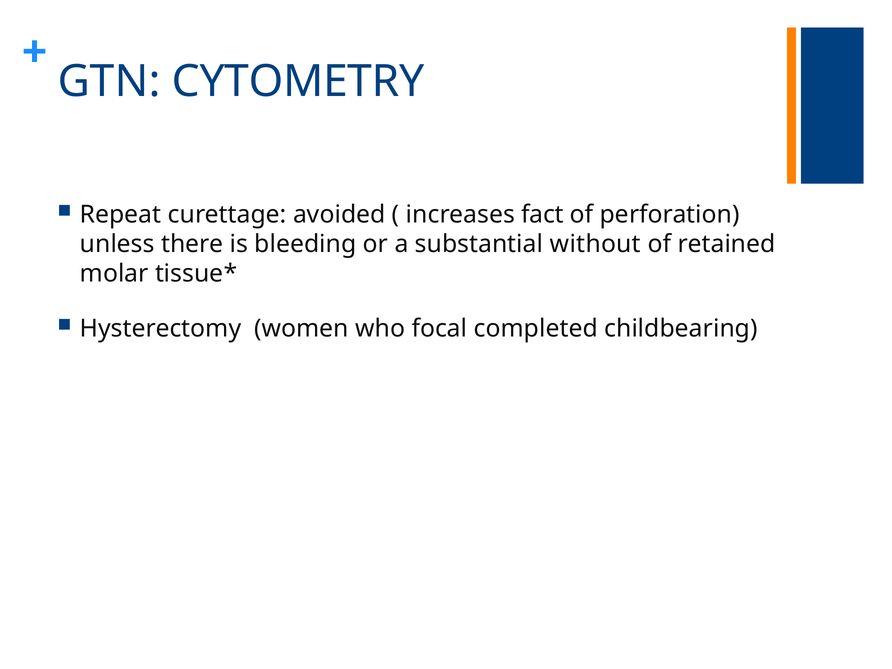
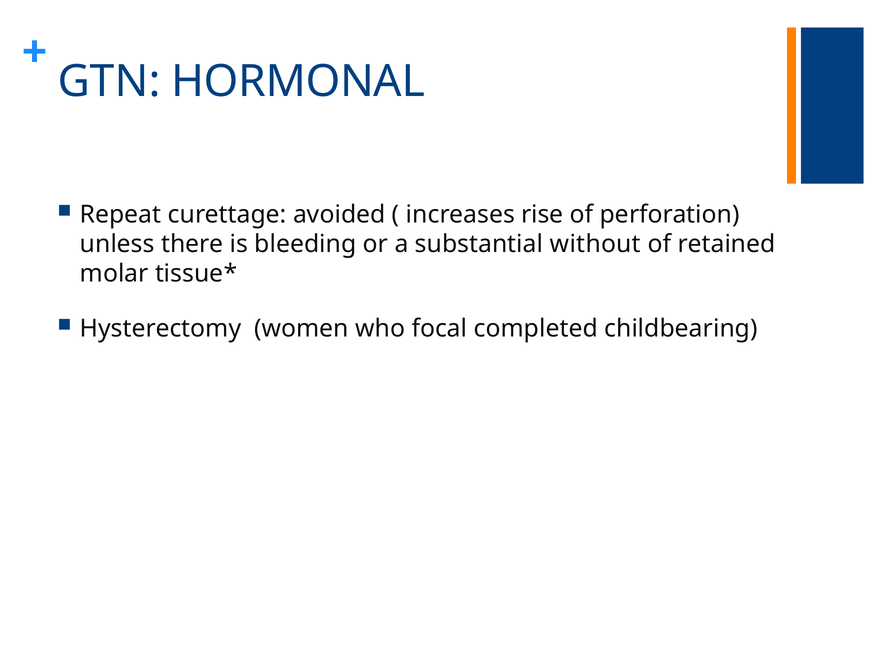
CYTOMETRY: CYTOMETRY -> HORMONAL (298, 82)
fact: fact -> rise (542, 214)
